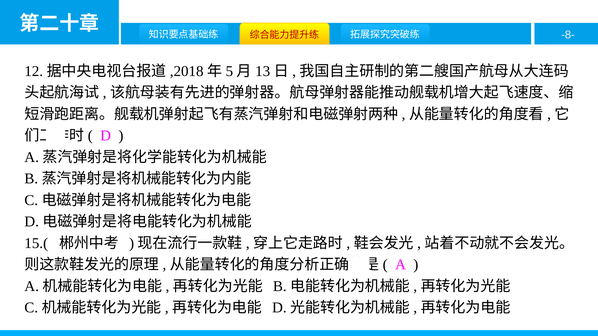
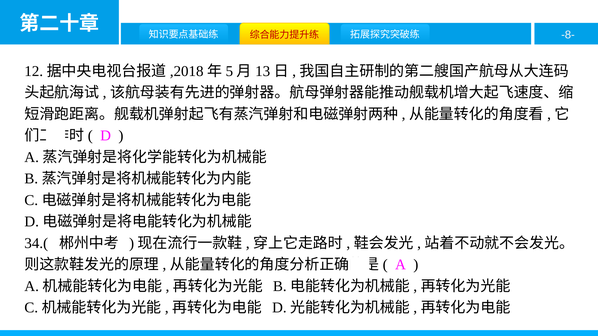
15.(: 15.( -> 34.( (36, 243)
